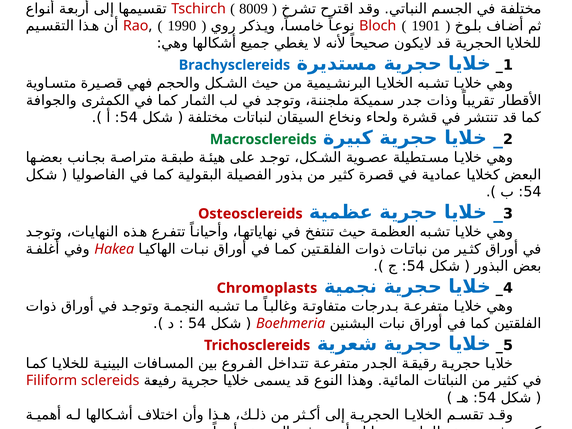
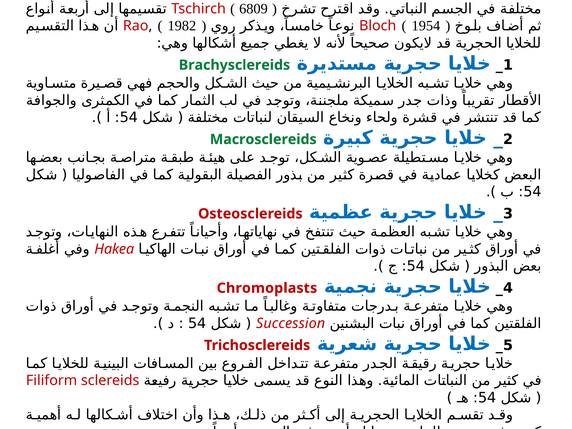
8009: 8009 -> 6809 (253, 9)
1990: 1990 -> 1982 (182, 26)
1901: 1901 -> 1954 (426, 26)
Brachysclereids colour: blue -> green (234, 65)
Boehmeria: Boehmeria -> Succession (291, 323)
